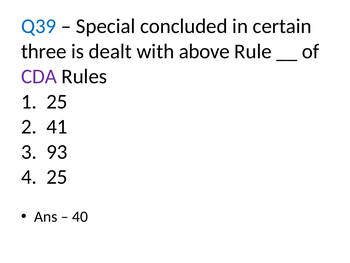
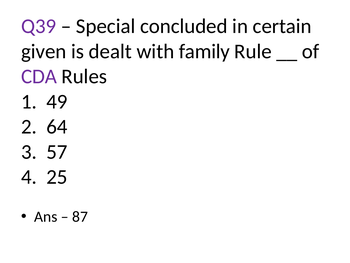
Q39 colour: blue -> purple (39, 26)
three: three -> given (44, 51)
above: above -> family (204, 51)
1 25: 25 -> 49 (57, 102)
41: 41 -> 64 (57, 127)
93: 93 -> 57 (57, 152)
40: 40 -> 87 (80, 216)
